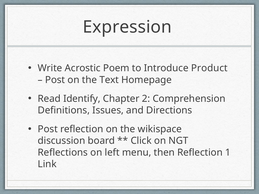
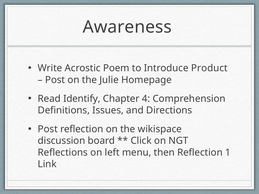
Expression: Expression -> Awareness (127, 27)
Text: Text -> Julie (109, 80)
2: 2 -> 4 (146, 99)
